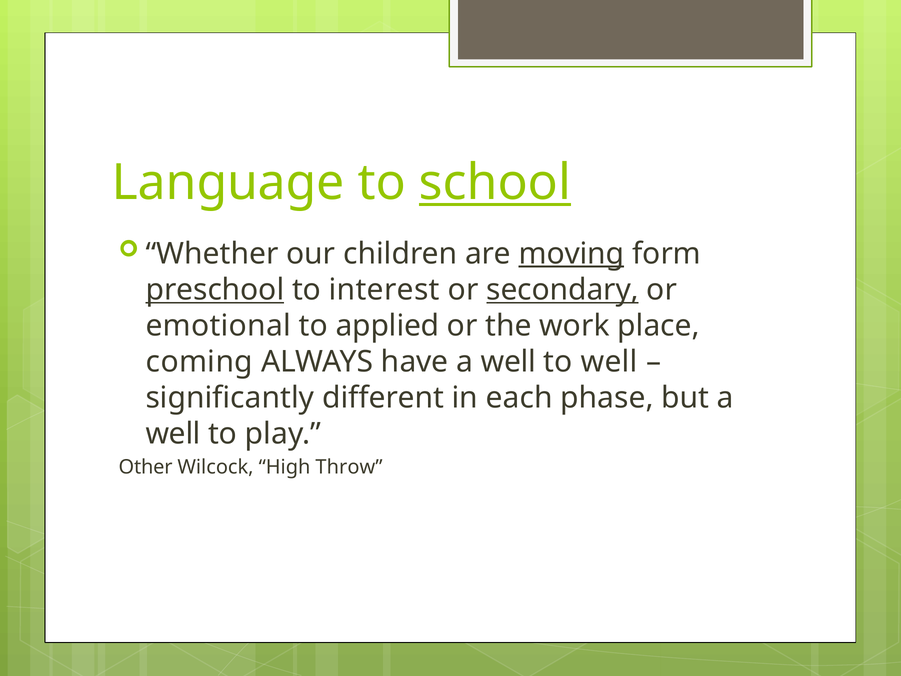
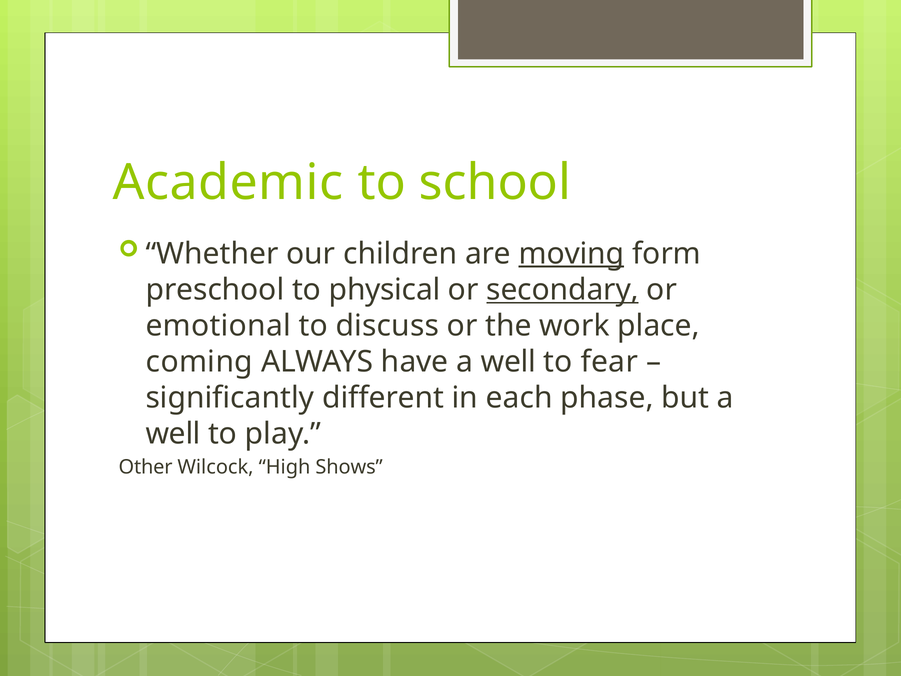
Language: Language -> Academic (228, 183)
school underline: present -> none (495, 183)
preschool underline: present -> none (215, 290)
interest: interest -> physical (385, 290)
applied: applied -> discuss (387, 326)
to well: well -> fear (609, 362)
Throw: Throw -> Shows (349, 467)
